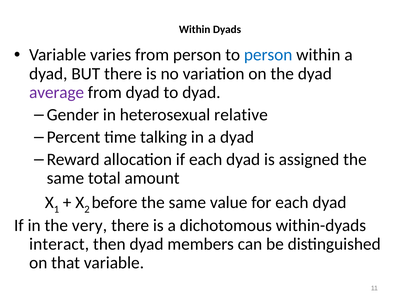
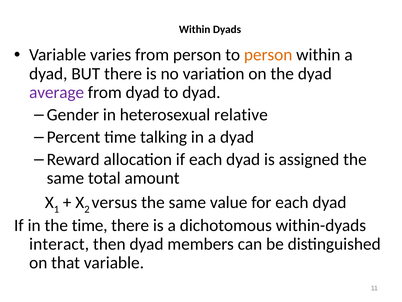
person colour: blue -> orange (268, 55)
before: before -> versus (114, 202)
the very: very -> time (90, 225)
